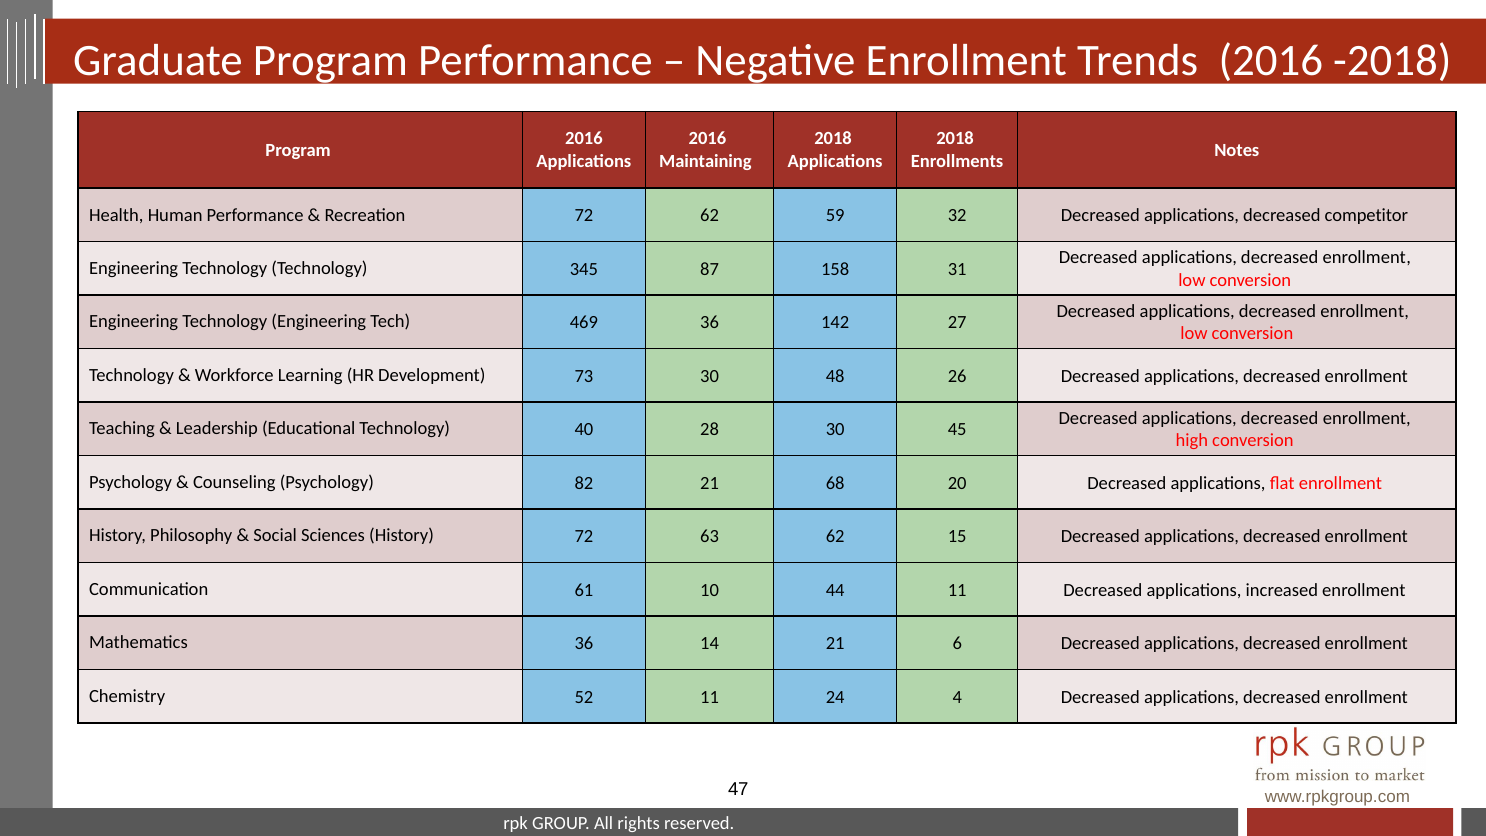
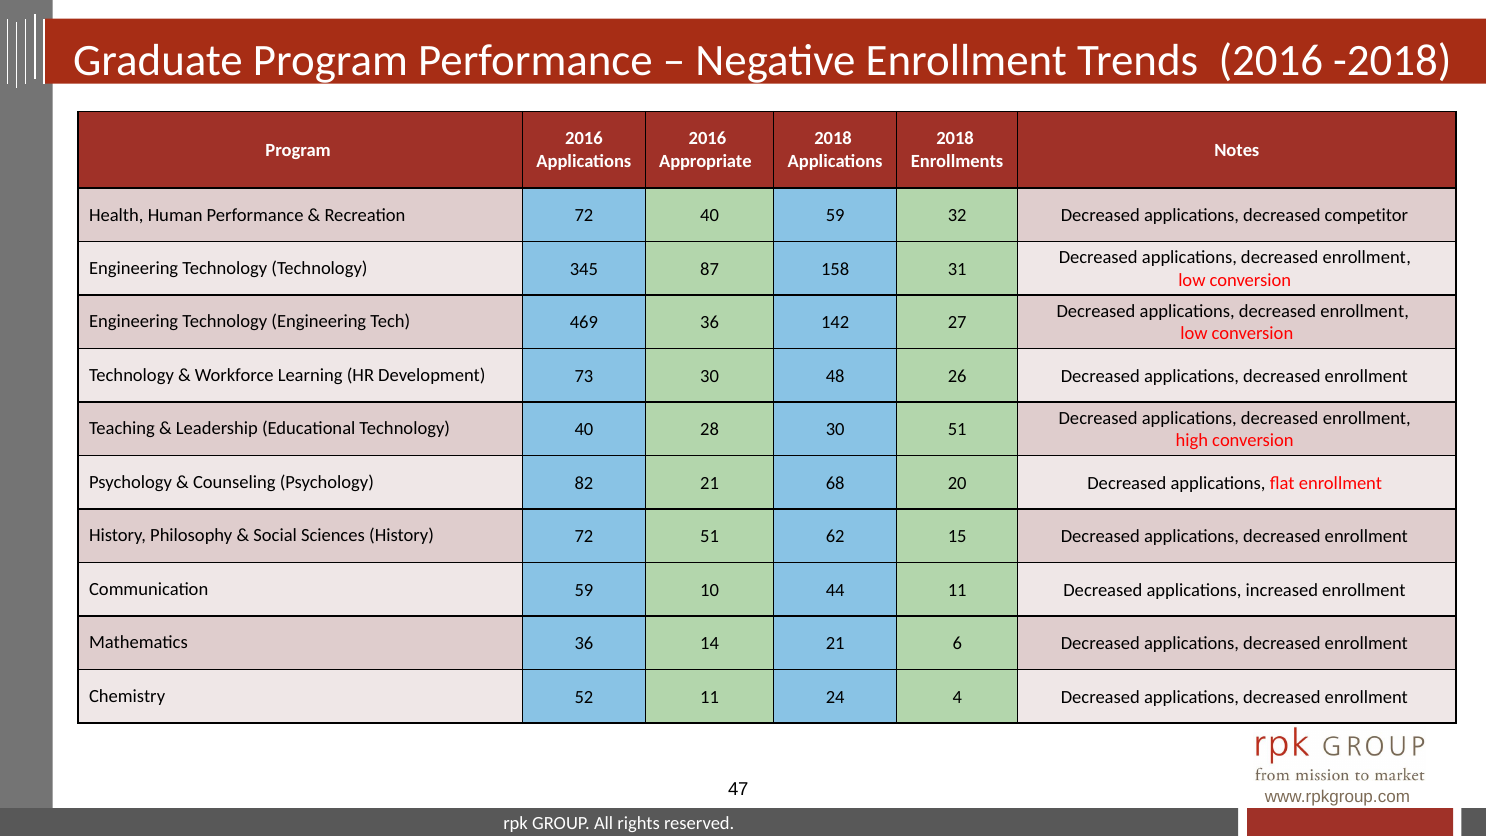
Maintaining: Maintaining -> Appropriate (705, 161)
72 62: 62 -> 40 (710, 215)
30 45: 45 -> 51 (957, 429)
72 63: 63 -> 51 (710, 536)
Communication 61: 61 -> 59 (584, 590)
